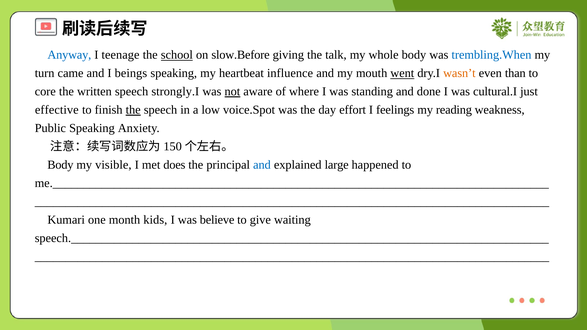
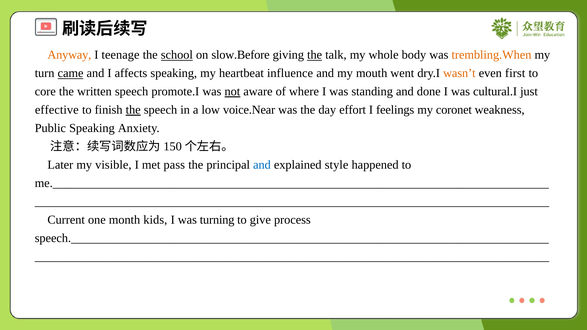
Anyway colour: blue -> orange (69, 55)
the underline: none -> present (315, 55)
trembling.When colour: blue -> orange (491, 55)
came underline: none -> present (71, 73)
beings: beings -> affects (131, 73)
went underline: present -> none (402, 73)
than: than -> first (515, 73)
strongly.I: strongly.I -> promote.I (175, 92)
voice.Spot: voice.Spot -> voice.Near (249, 110)
reading: reading -> coronet (454, 110)
Body: Body -> Later (60, 165)
does: does -> pass (174, 165)
large: large -> style (337, 165)
Kumari: Kumari -> Current (66, 220)
believe: believe -> turning (217, 220)
waiting: waiting -> process (292, 220)
